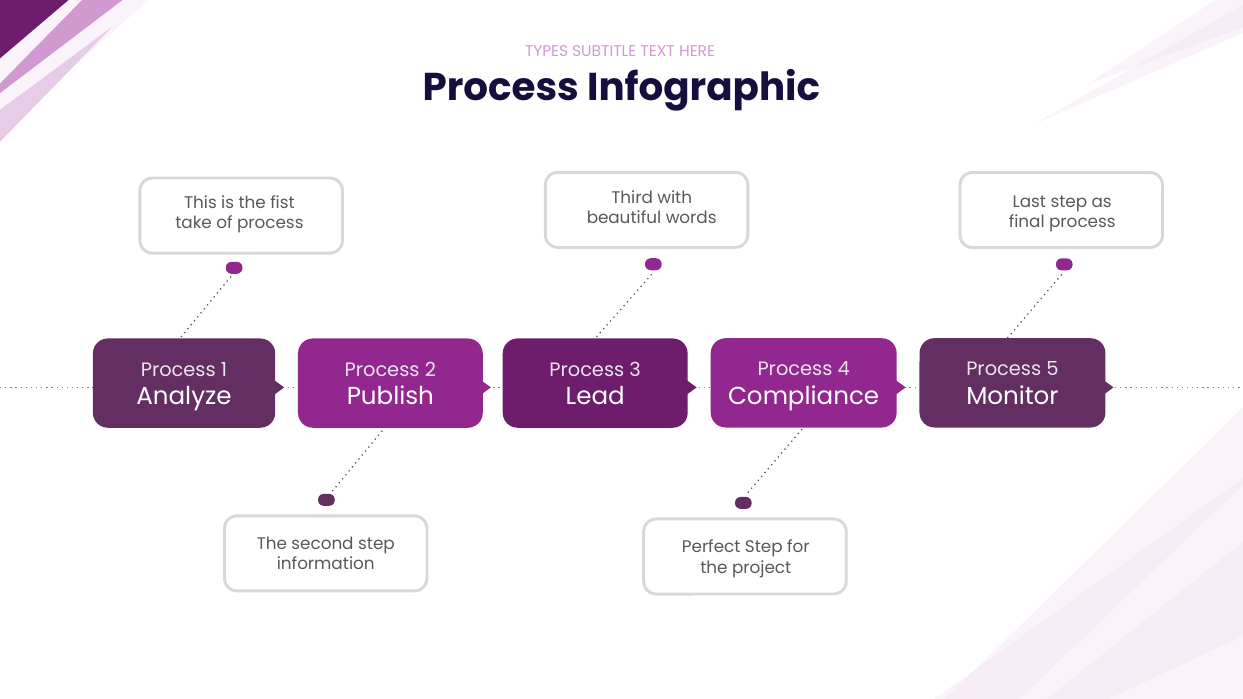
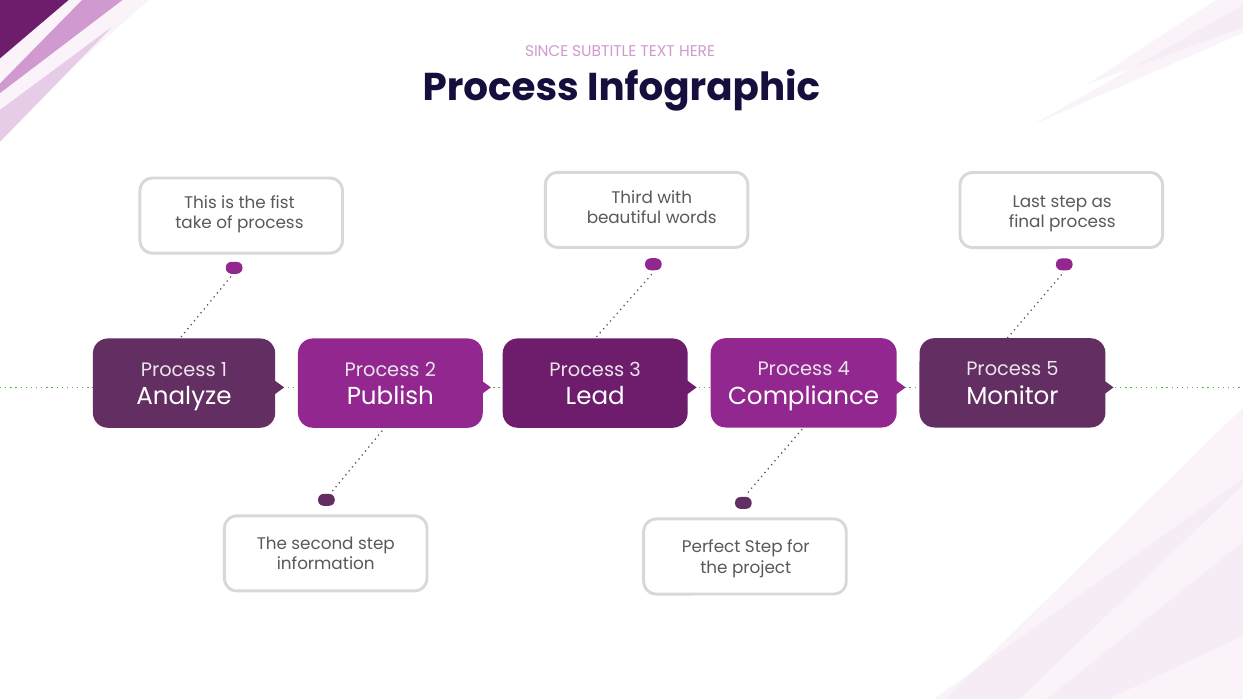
TYPES: TYPES -> SINCE (547, 51)
